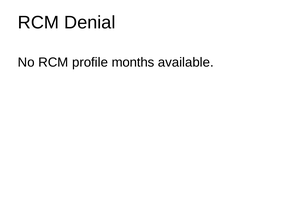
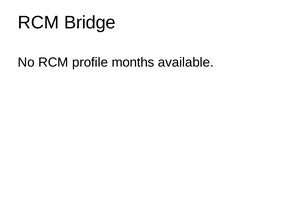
Denial: Denial -> Bridge (90, 23)
